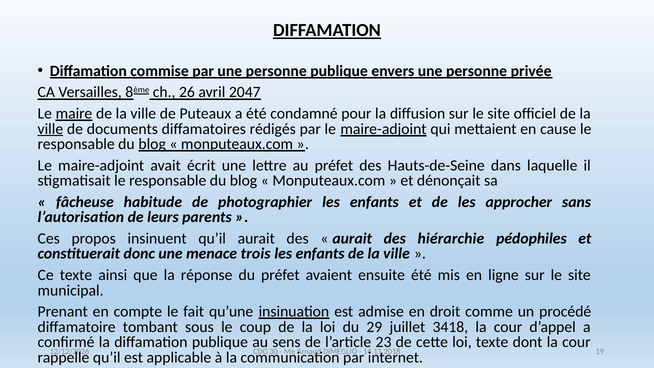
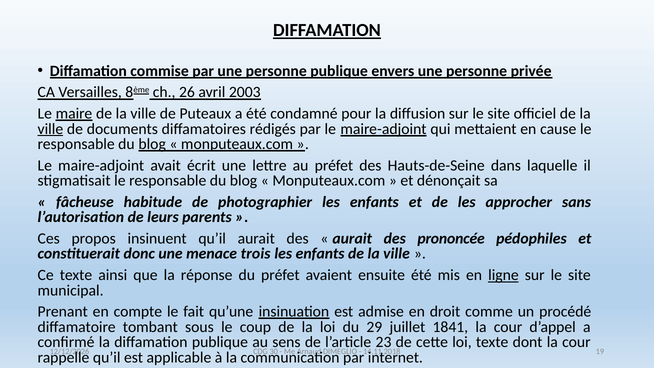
2047: 2047 -> 2003 (245, 92)
hiérarchie: hiérarchie -> prononcée (451, 238)
ligne underline: none -> present (503, 275)
3418: 3418 -> 1841 (450, 327)
